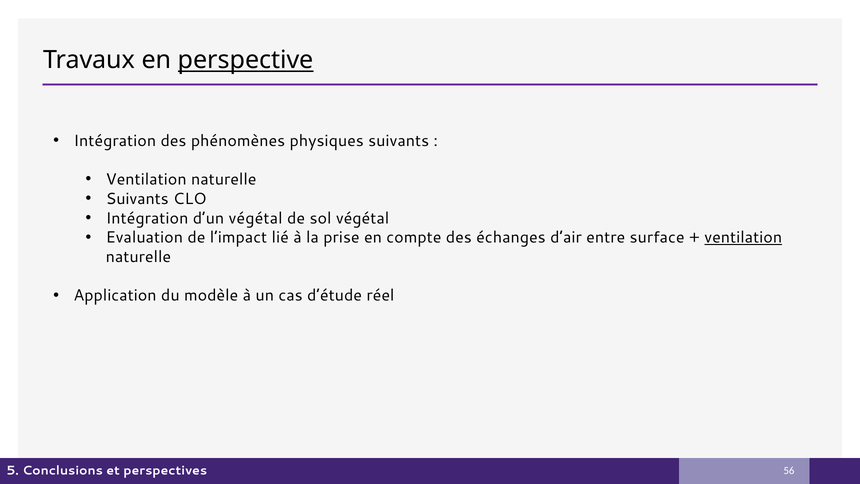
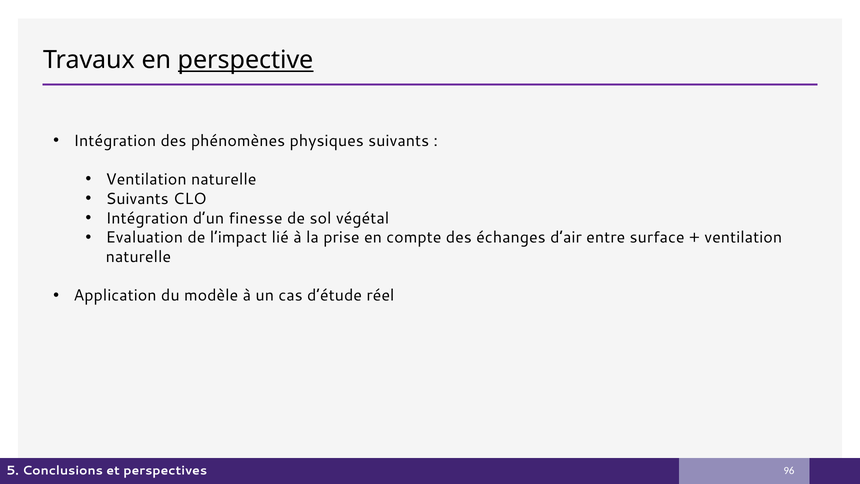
d’un végétal: végétal -> finesse (256, 218)
ventilation underline: present -> none (743, 237)
56: 56 -> 96 (789, 470)
